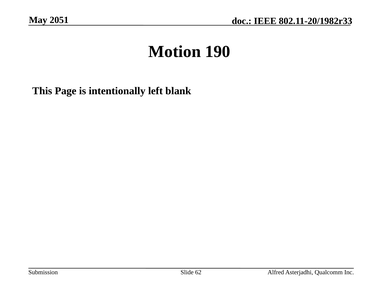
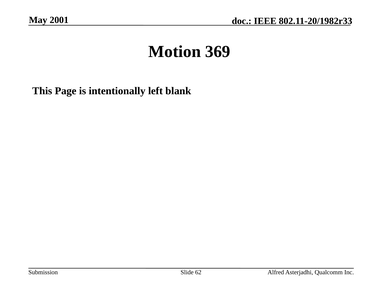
2051: 2051 -> 2001 (59, 20)
190: 190 -> 369 (218, 52)
